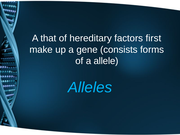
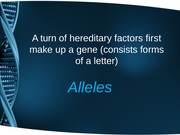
that: that -> turn (48, 38)
allele: allele -> letter (106, 61)
